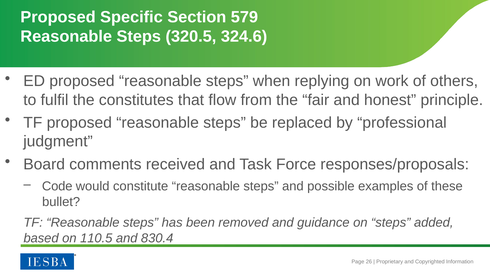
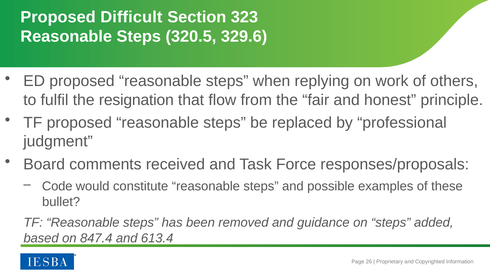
Specific: Specific -> Difficult (131, 17)
579: 579 -> 323 (244, 17)
324.6: 324.6 -> 329.6 (244, 37)
constitutes: constitutes -> resignation (136, 100)
110.5: 110.5 -> 847.4 (96, 239)
830.4: 830.4 -> 613.4 (157, 239)
